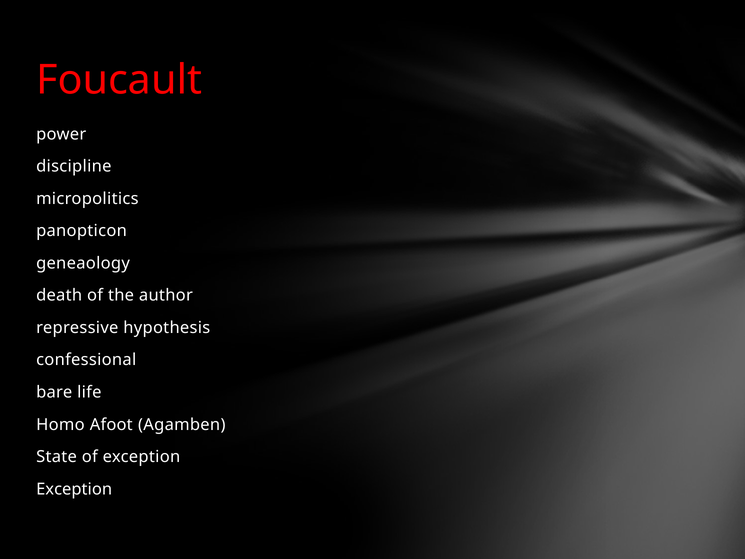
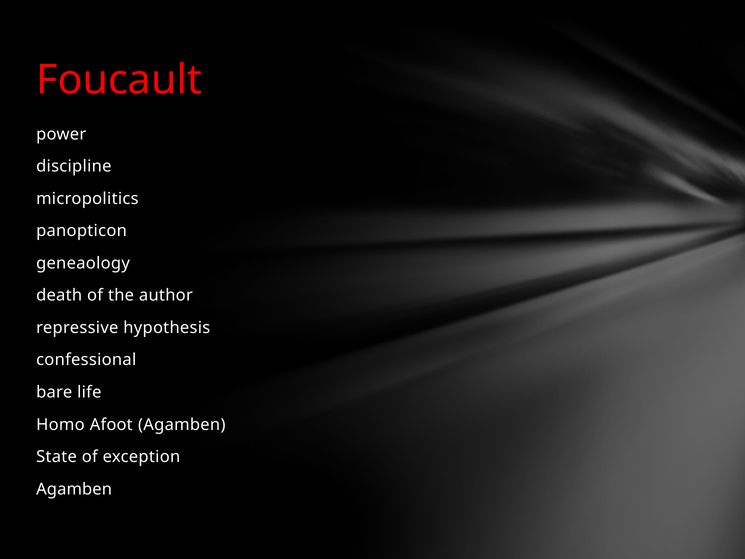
Exception: Exception -> Agamben (74, 489)
